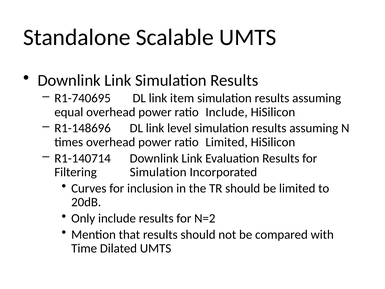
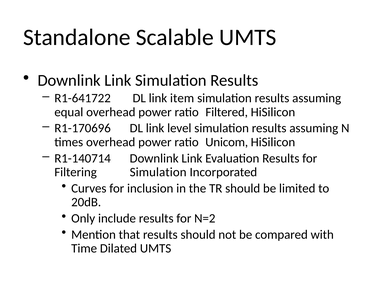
R1-740695: R1-740695 -> R1-641722 (83, 98)
ratio Include: Include -> Filtered (227, 112)
R1-148696: R1-148696 -> R1-170696 (83, 128)
ratio Limited: Limited -> Unicom (227, 142)
